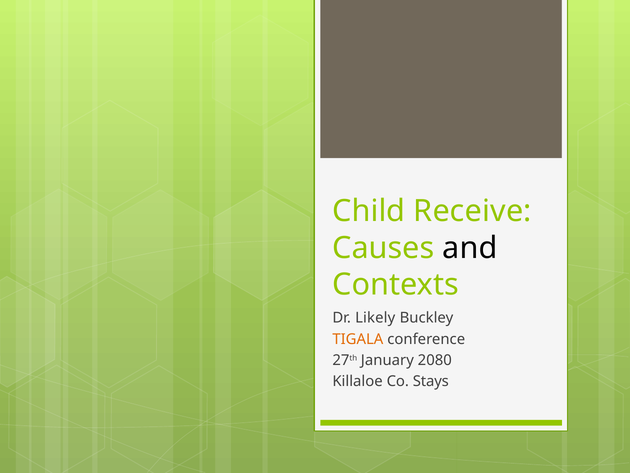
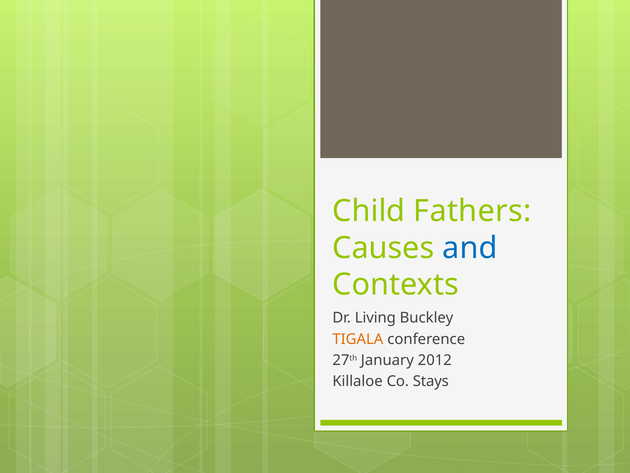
Receive: Receive -> Fathers (472, 211)
and colour: black -> blue (470, 248)
Likely: Likely -> Living (375, 318)
2080: 2080 -> 2012 (435, 360)
